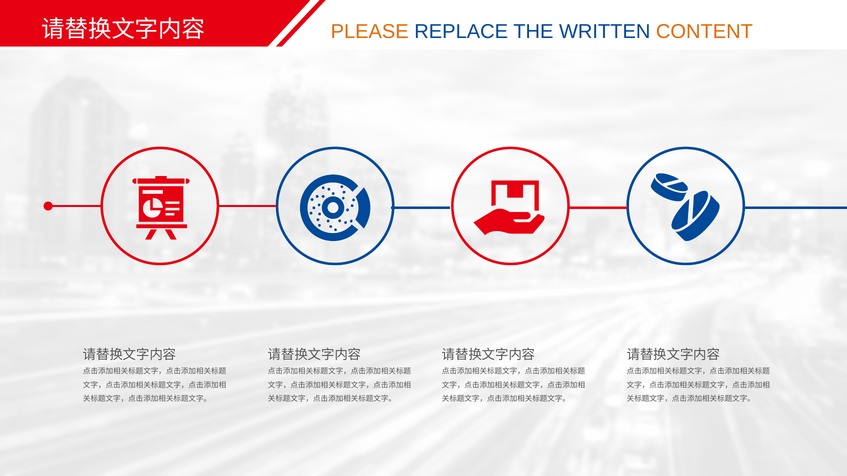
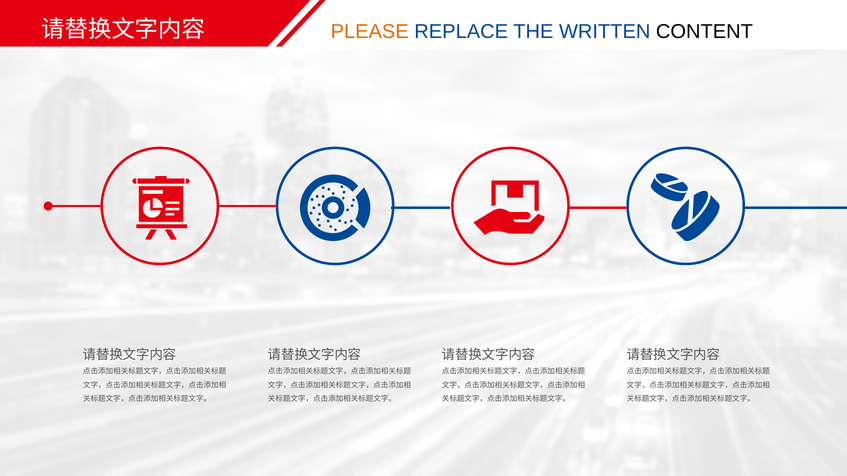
CONTENT colour: orange -> black (704, 32)
